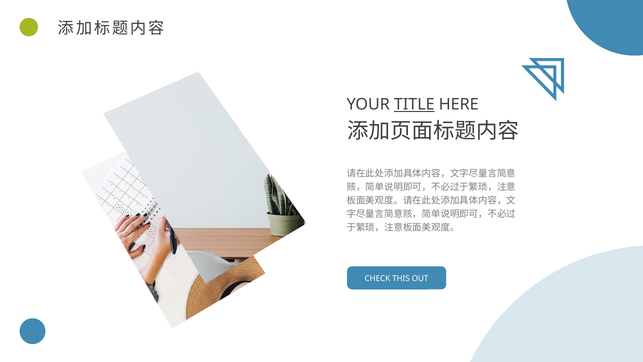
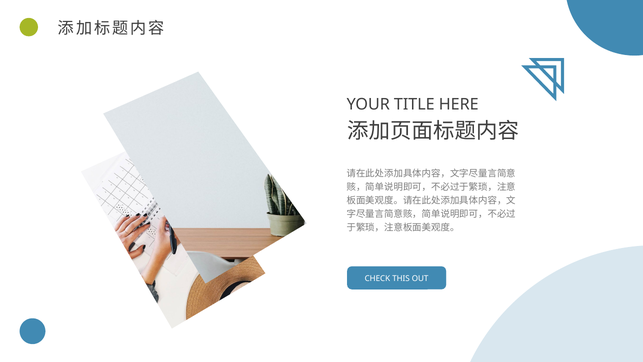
TITLE underline: present -> none (414, 104)
